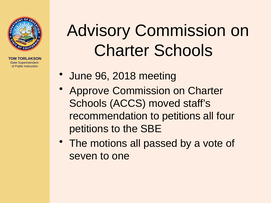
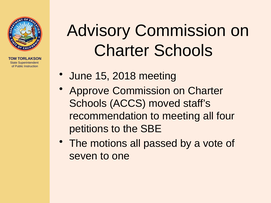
96: 96 -> 15 (102, 76)
to petitions: petitions -> meeting (181, 116)
